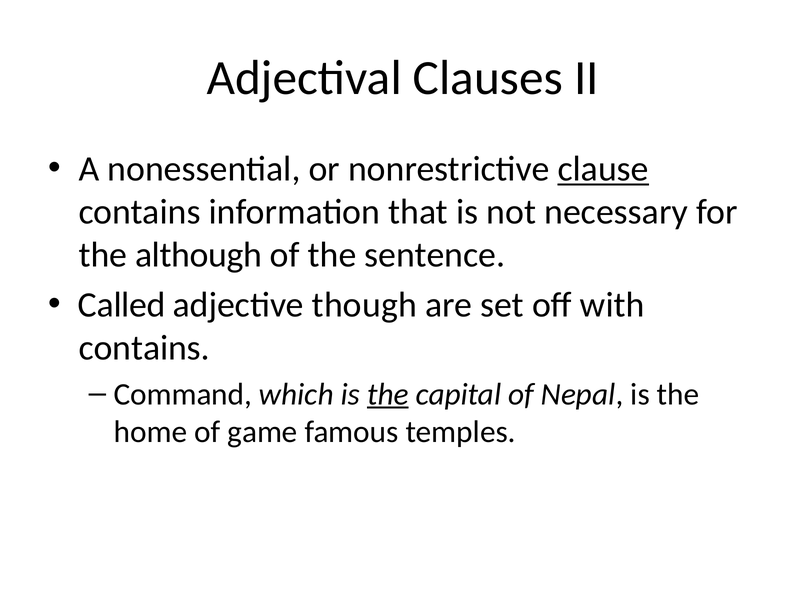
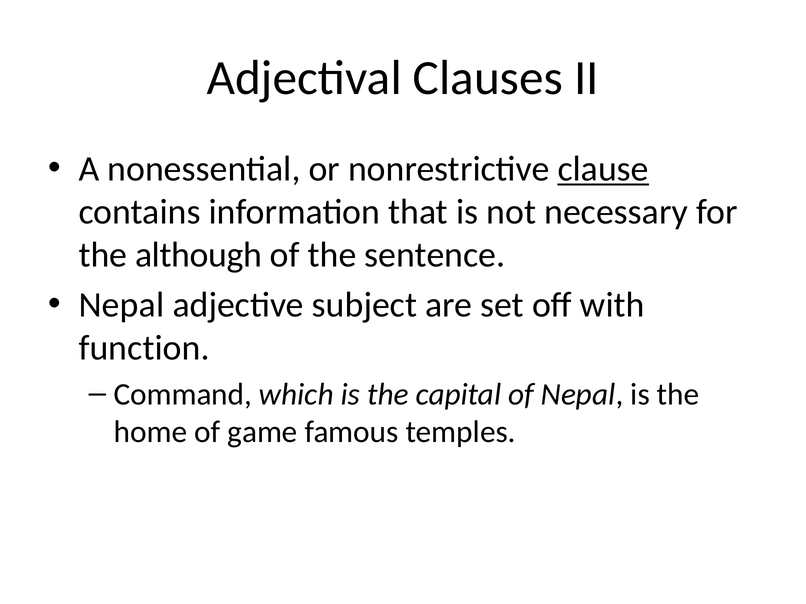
Called: Called -> Nepal (121, 305)
though: though -> subject (364, 305)
contains: contains -> function (144, 348)
the underline: present -> none (388, 395)
